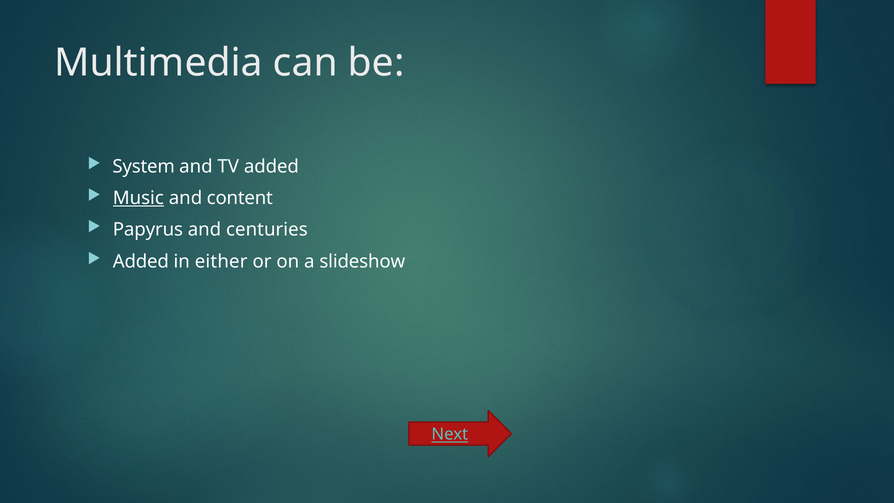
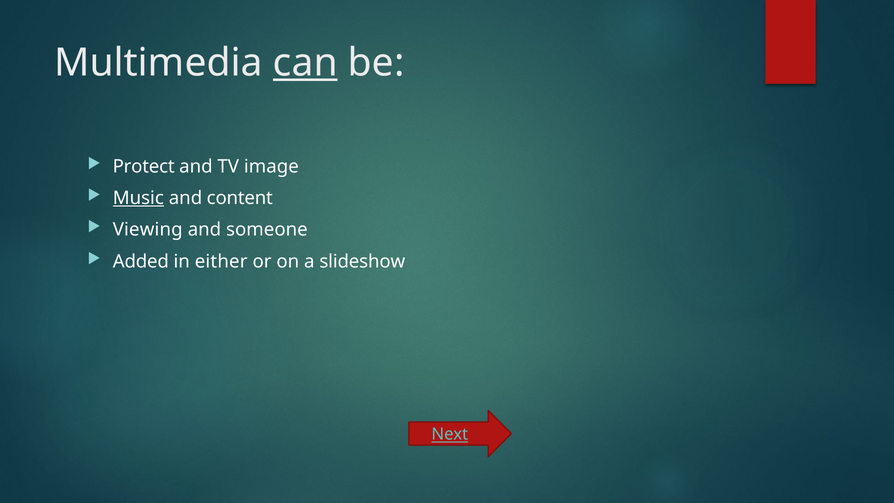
can underline: none -> present (305, 63)
System: System -> Protect (144, 166)
TV added: added -> image (271, 166)
Papyrus: Papyrus -> Viewing (148, 230)
centuries: centuries -> someone (267, 230)
